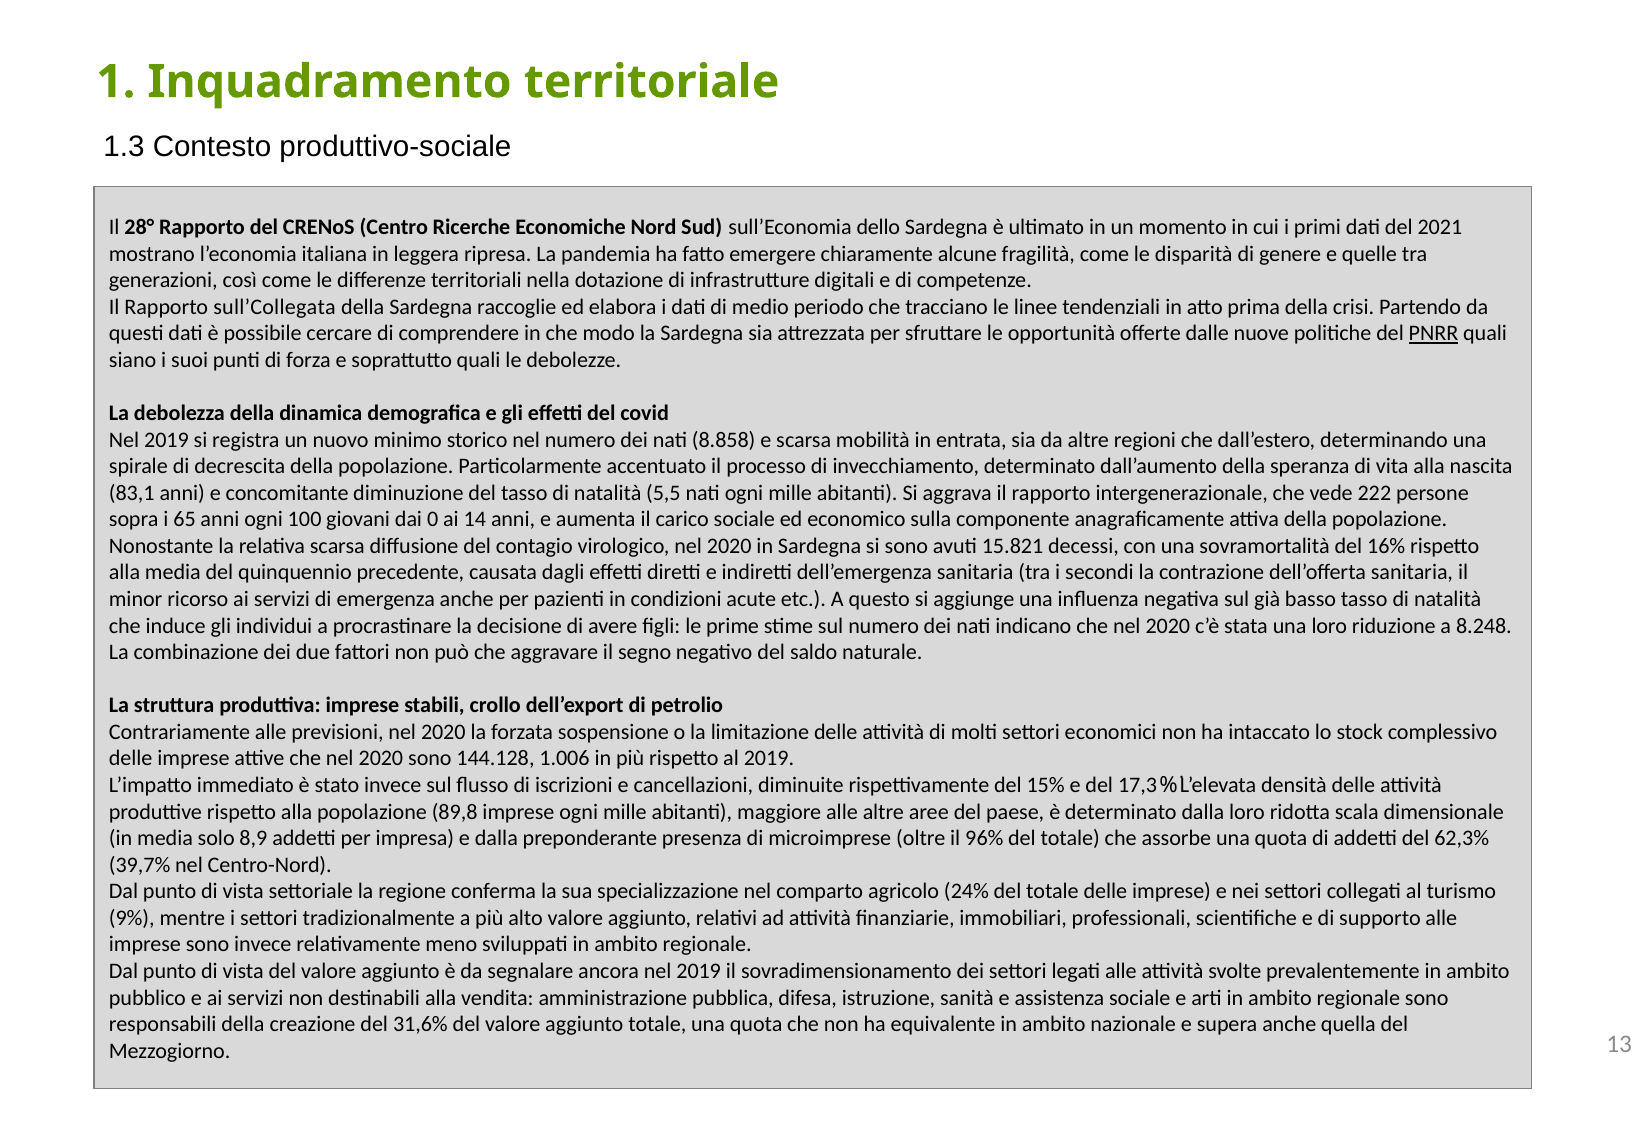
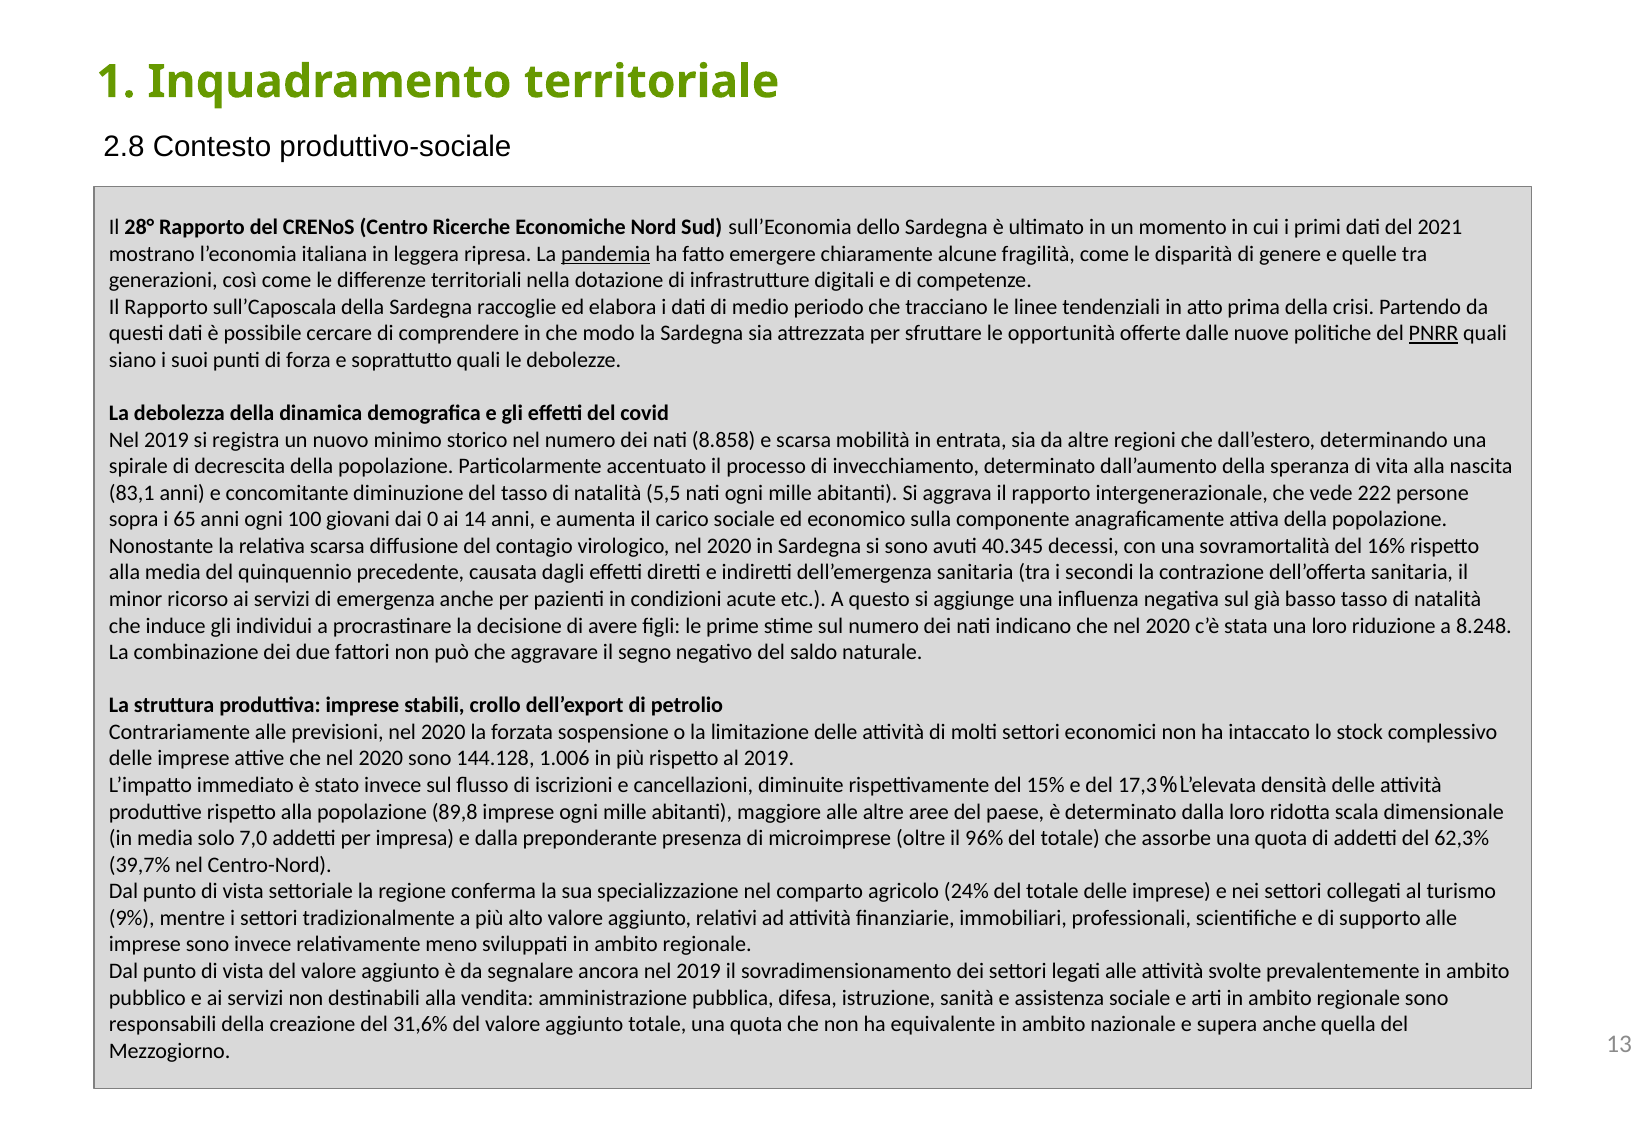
1.3: 1.3 -> 2.8 (124, 146)
pandemia underline: none -> present (606, 254)
sull’Collegata: sull’Collegata -> sull’Caposcala (275, 307)
15.821: 15.821 -> 40.345 (1013, 546)
8,9: 8,9 -> 7,0 (253, 838)
